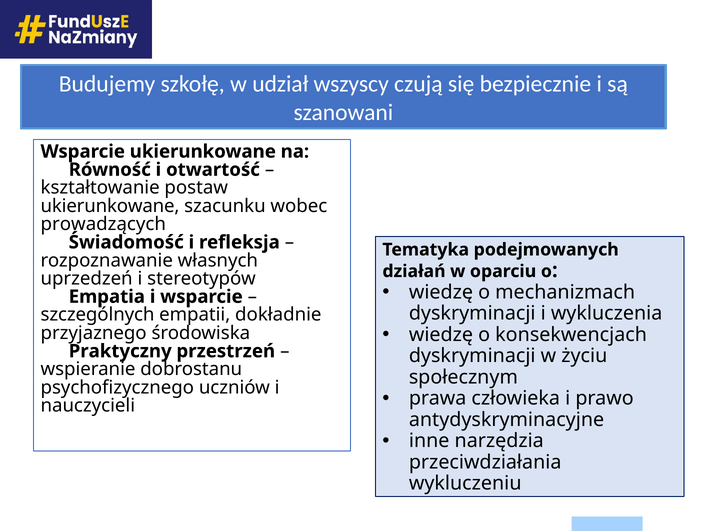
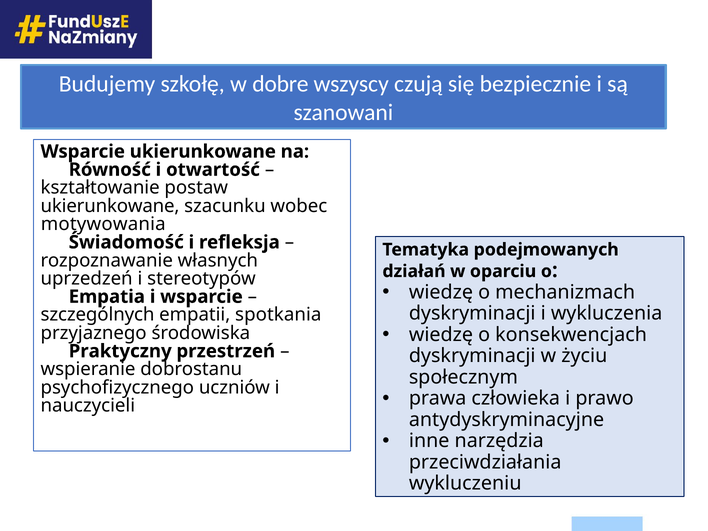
udział: udział -> dobre (280, 84)
prowadzących: prowadzących -> motywowania (103, 224)
dokładnie: dokładnie -> spotkania (278, 315)
